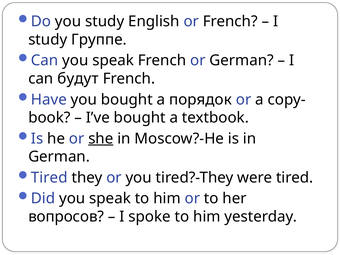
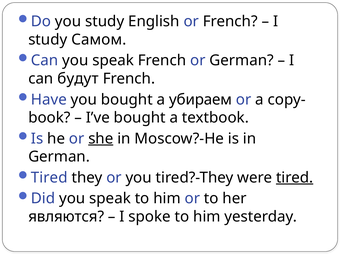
Группе: Группе -> Самом (99, 40)
порядок: порядок -> убираем (201, 100)
tired underline: none -> present (295, 178)
вопросов: вопросов -> являются (66, 217)
